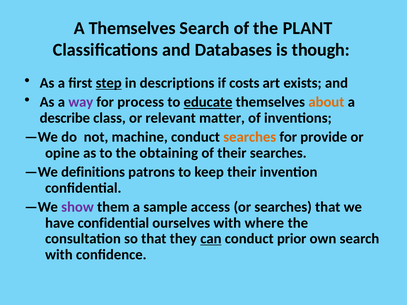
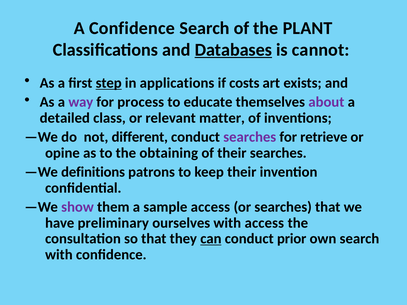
A Themselves: Themselves -> Confidence (132, 28)
Databases underline: none -> present (233, 50)
though: though -> cannot (321, 50)
descriptions: descriptions -> applications (177, 83)
educate underline: present -> none (208, 102)
about colour: orange -> purple (326, 102)
describe: describe -> detailed (65, 118)
machine: machine -> different (140, 137)
searches colour: orange -> purple (250, 137)
provide: provide -> retrieve (324, 137)
have confidential: confidential -> preliminary (113, 223)
with where: where -> access (264, 223)
